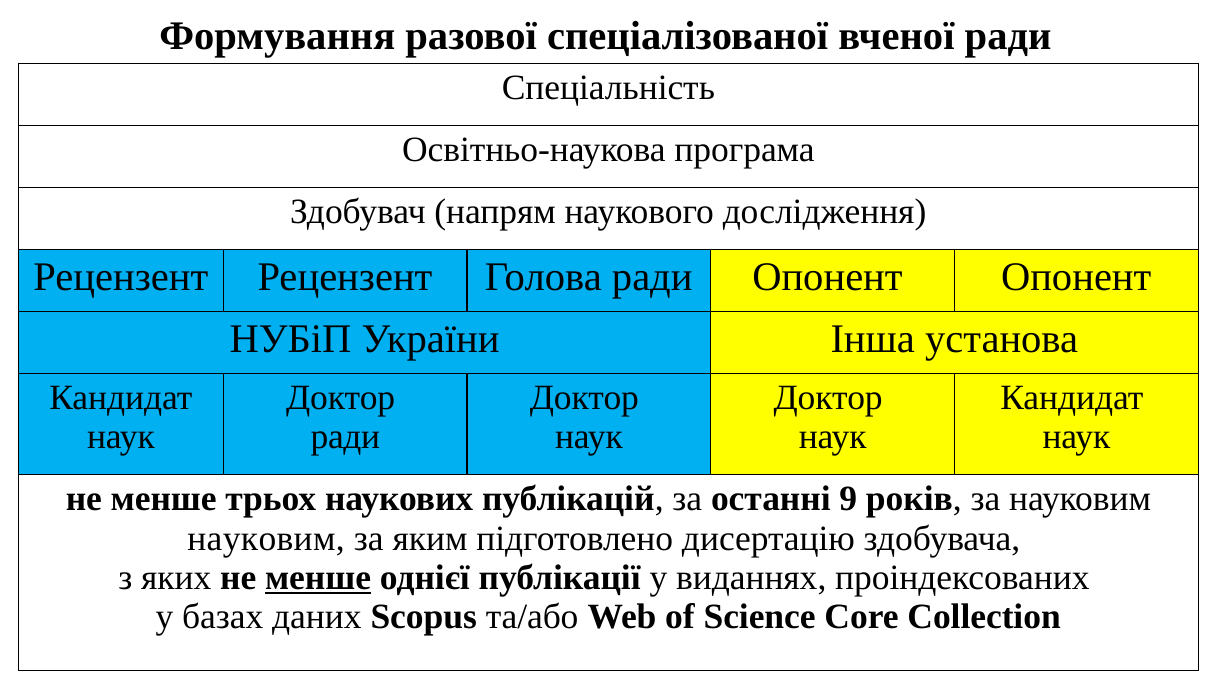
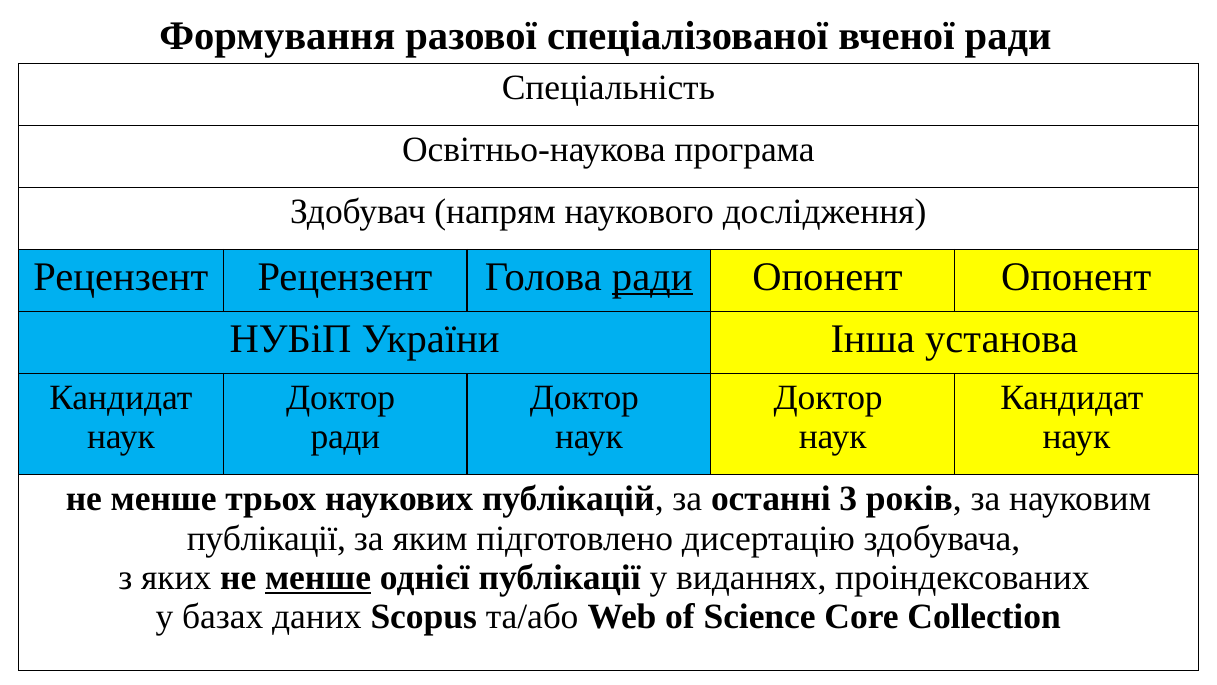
ради underline: none -> present (652, 277)
9: 9 -> 3 (848, 499)
науковим: науковим -> публікації (266, 538)
